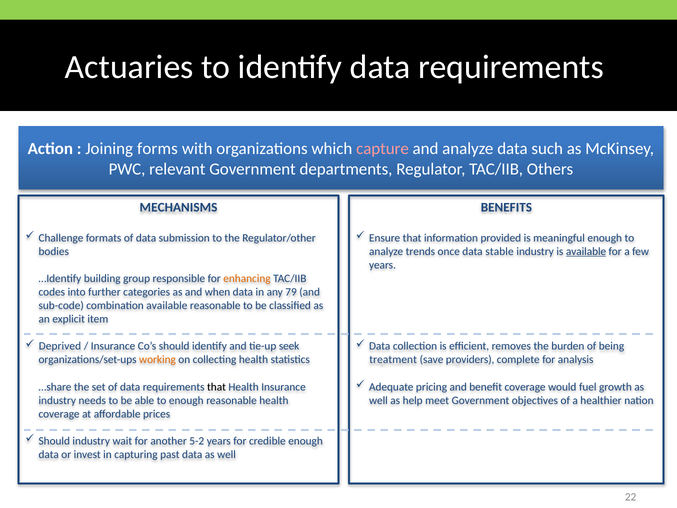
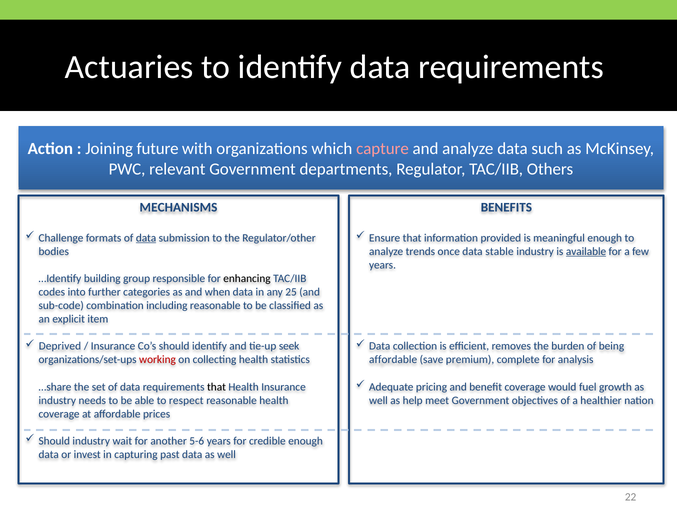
forms: forms -> future (158, 149)
data underline: none -> present (146, 238)
enhancing colour: orange -> black (247, 278)
79: 79 -> 25 (291, 292)
combination available: available -> including (167, 305)
working colour: orange -> red (157, 360)
treatment: treatment -> affordable (393, 360)
providers: providers -> premium (470, 360)
to enough: enough -> respect (186, 400)
5-2: 5-2 -> 5-6 (197, 441)
